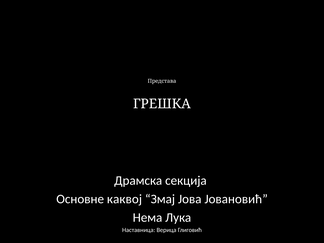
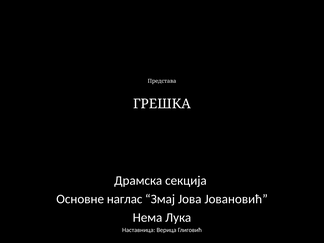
каквој: каквој -> наглас (125, 199)
